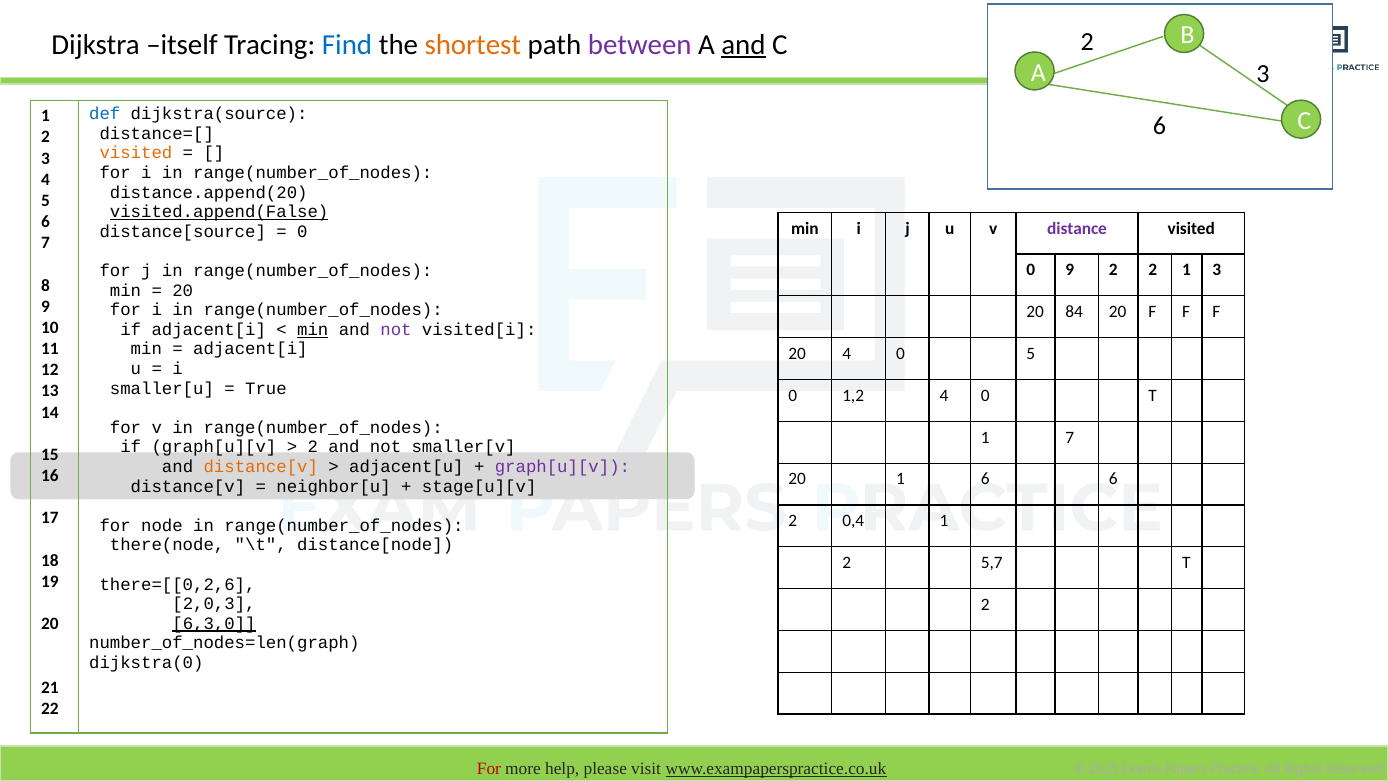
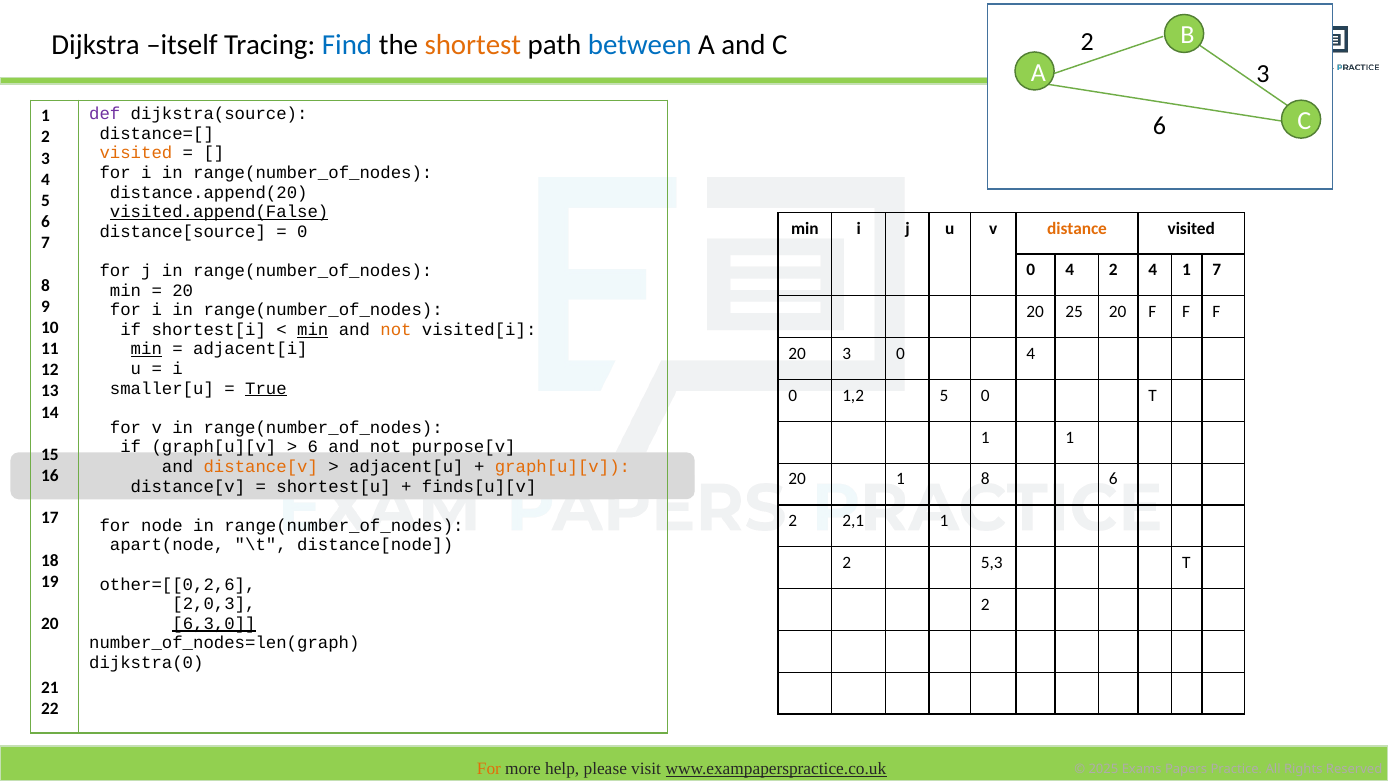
between colour: purple -> blue (640, 45)
and underline: present -> none (743, 45)
def colour: blue -> purple (105, 114)
distance colour: purple -> orange (1077, 229)
9: 9 -> 4 (1070, 270)
2 2: 2 -> 4 (1153, 270)
1 3: 3 -> 7 (1217, 270)
84: 84 -> 25 (1074, 312)
if adjacent[i: adjacent[i -> shortest[i (209, 329)
not colour: purple -> orange (396, 329)
min underline: none -> present (146, 349)
20 4: 4 -> 3 (847, 354)
5: 5 -> 4 (1031, 354)
True underline: none -> present (266, 388)
1,2 4: 4 -> 5 (944, 395)
1 7: 7 -> 1 (1070, 437)
2: 2 -> 6 (313, 447)
smaller[v: smaller[v -> purpose[v (464, 447)
graph[u][v colour: purple -> orange (562, 467)
1 6: 6 -> 8 (985, 479)
neighbor[u: neighbor[u -> shortest[u (334, 486)
stage[u][v: stage[u][v -> finds[u][v (479, 486)
0,4: 0,4 -> 2,1 (853, 521)
there(node: there(node -> apart(node (167, 545)
5,7: 5,7 -> 5,3 (992, 563)
there=[[0,2,6: there=[[0,2,6 -> other=[[0,2,6 (178, 584)
For colour: red -> orange (489, 769)
